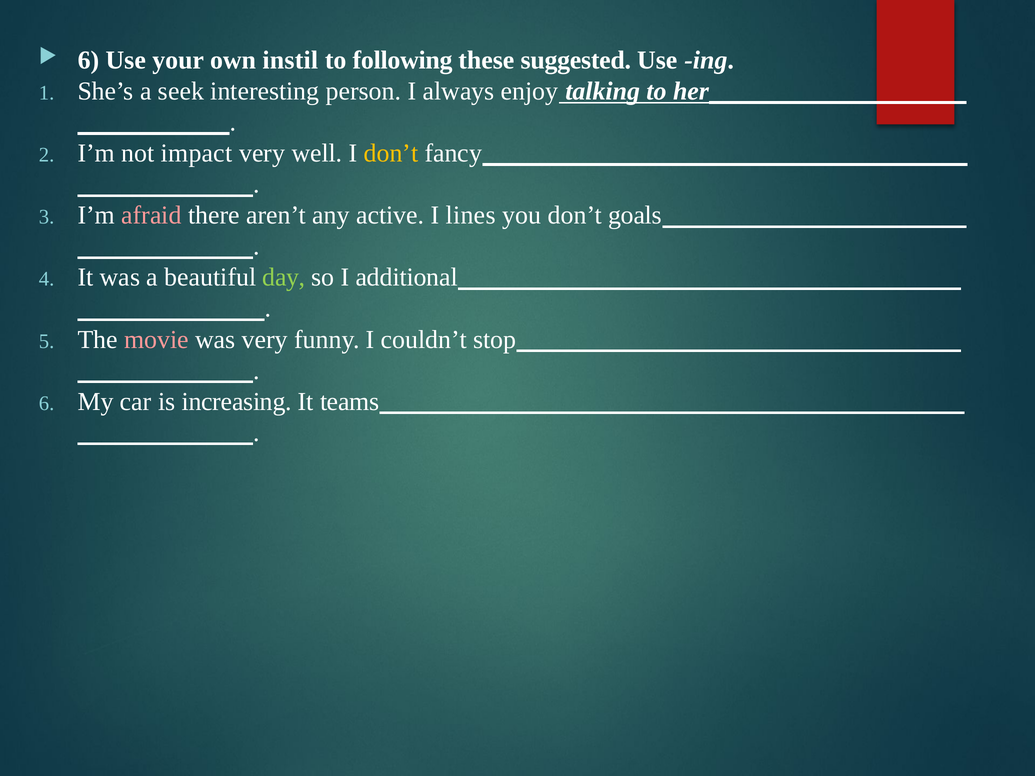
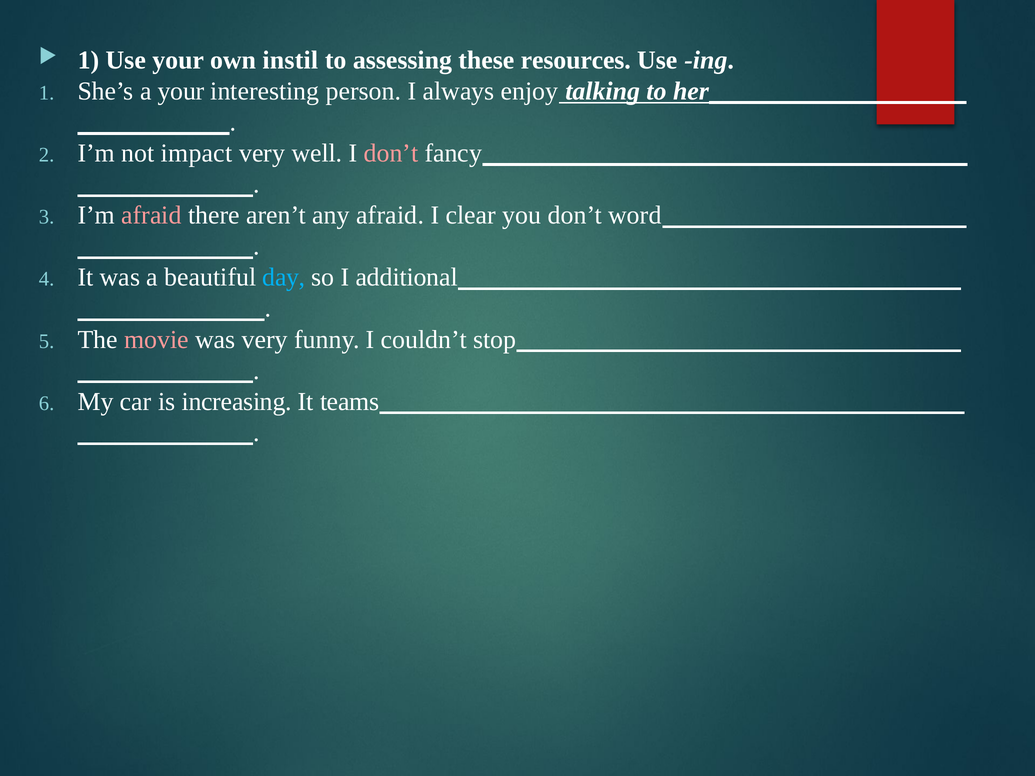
6: 6 -> 1 (88, 60)
following: following -> assessing (402, 60)
suggested: suggested -> resources (576, 60)
a seek: seek -> your (181, 91)
don’t colour: yellow -> pink (391, 153)
any active: active -> afraid (390, 215)
lines: lines -> clear (471, 215)
goals: goals -> word (635, 215)
day colour: light green -> light blue (284, 278)
